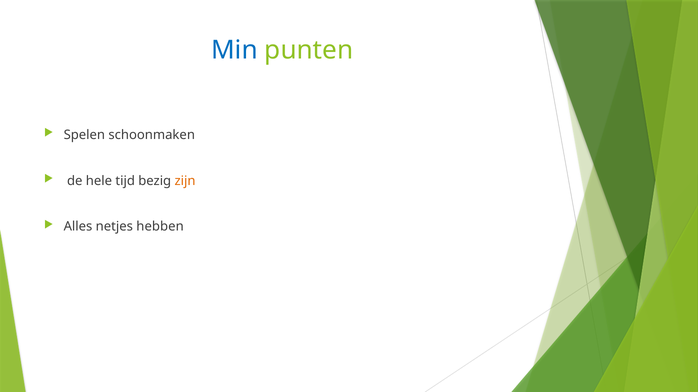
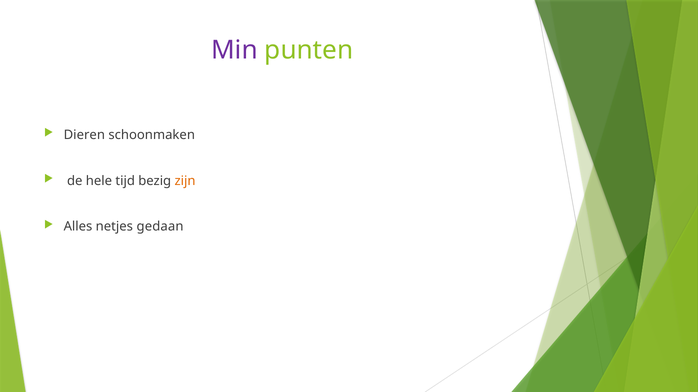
Min colour: blue -> purple (234, 50)
Spelen: Spelen -> Dieren (84, 135)
hebben: hebben -> gedaan (160, 227)
